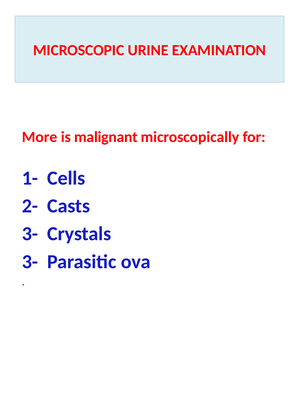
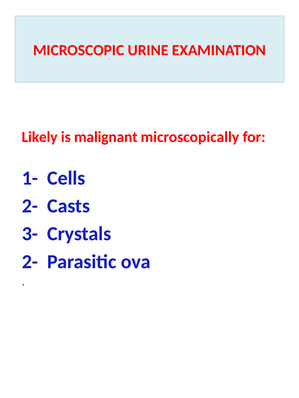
More: More -> Likely (40, 137)
3-: 3- -> 2- (30, 262)
